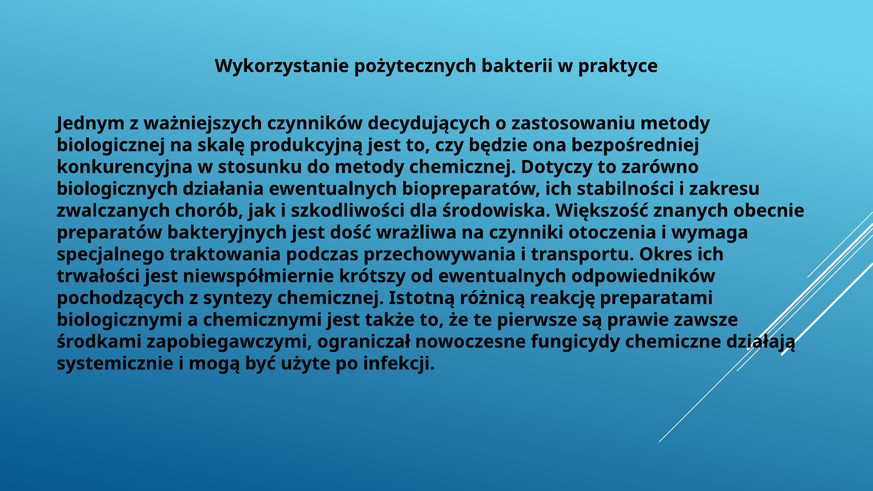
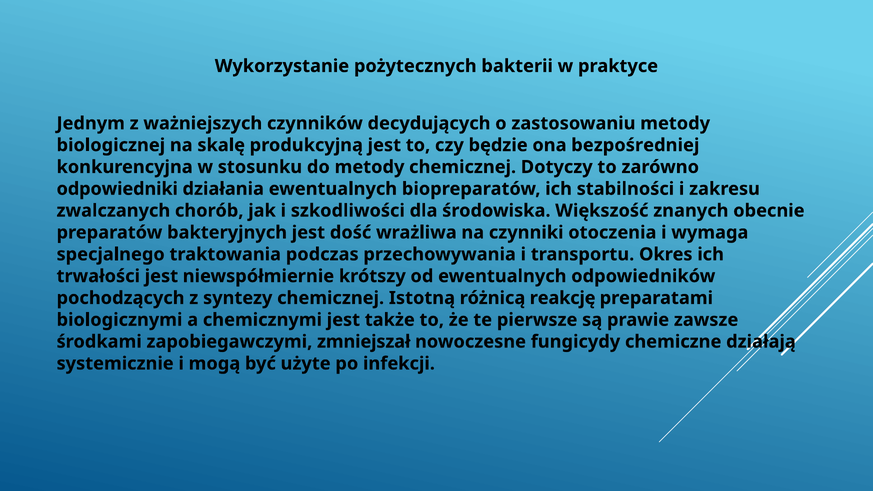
biologicznych: biologicznych -> odpowiedniki (117, 189)
ograniczał: ograniczał -> zmniejszał (364, 342)
